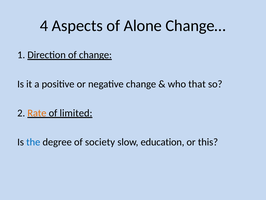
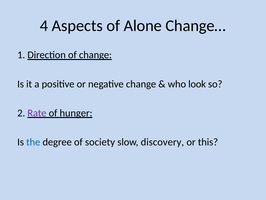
that: that -> look (197, 84)
Rate colour: orange -> purple (37, 113)
limited: limited -> hunger (76, 113)
education: education -> discovery (162, 142)
